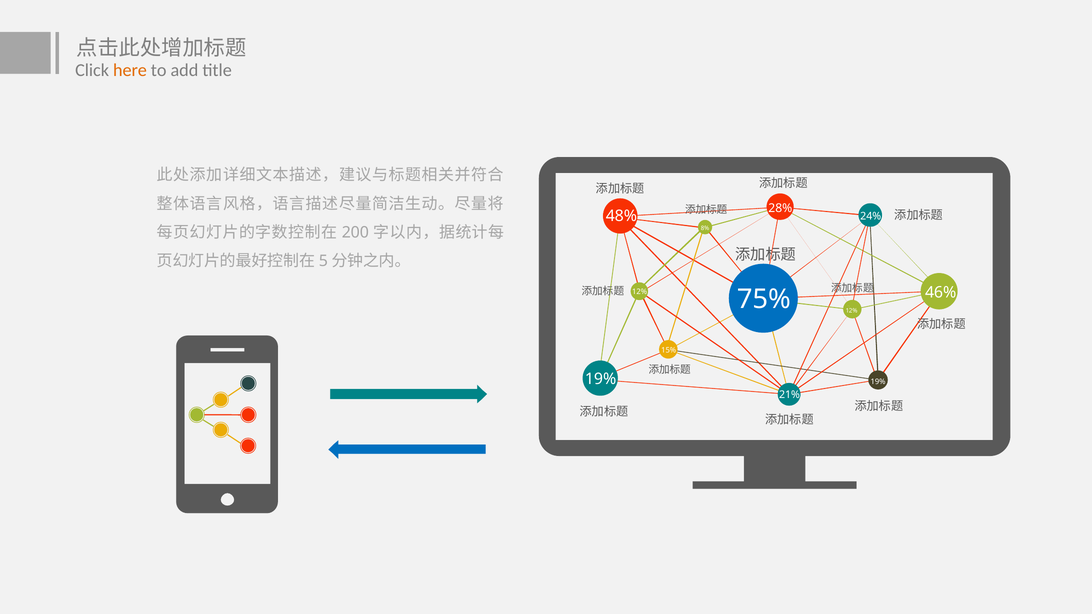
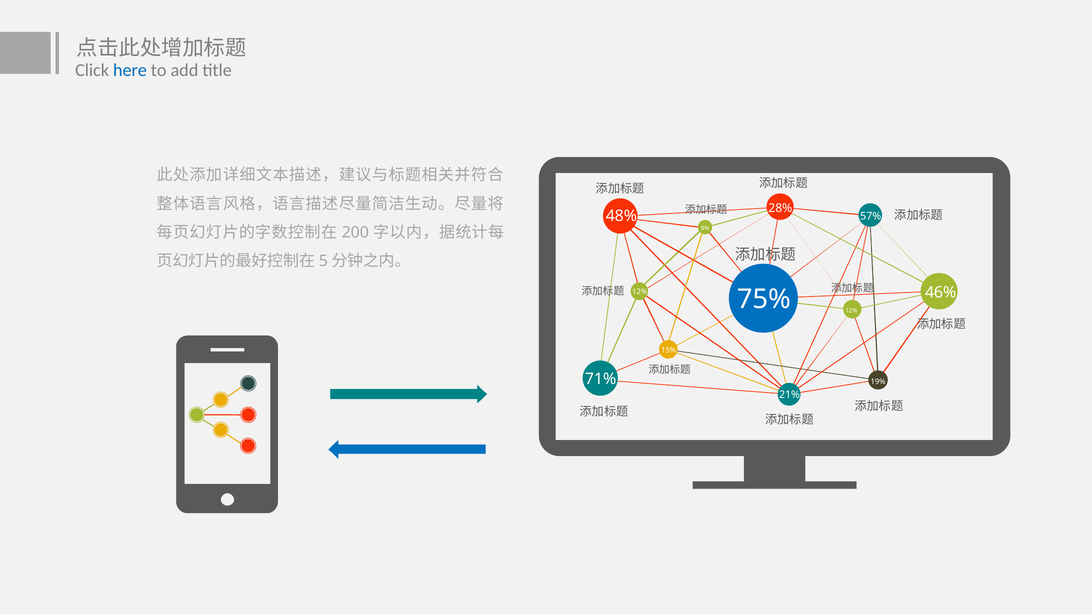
here colour: orange -> blue (130, 70)
24%: 24% -> 57% (871, 217)
19%: 19% -> 71% (601, 379)
